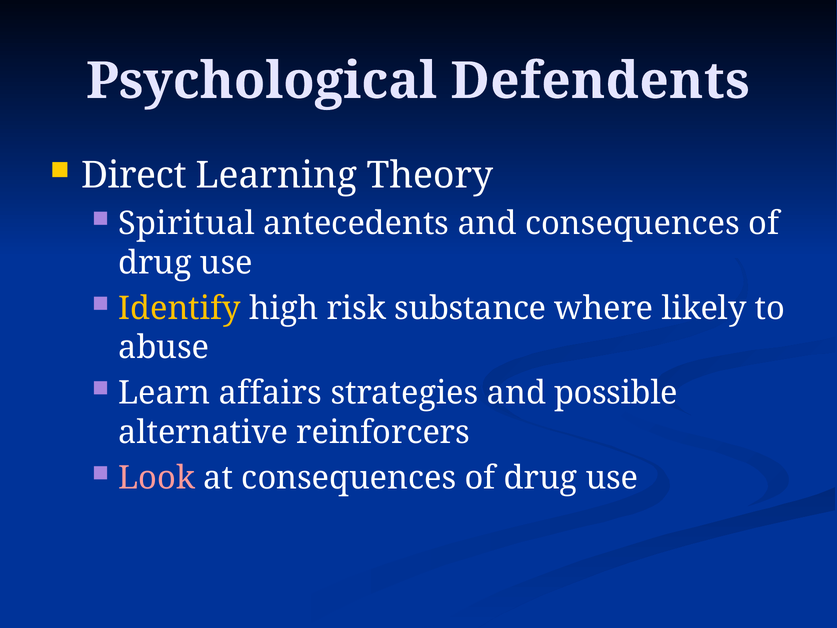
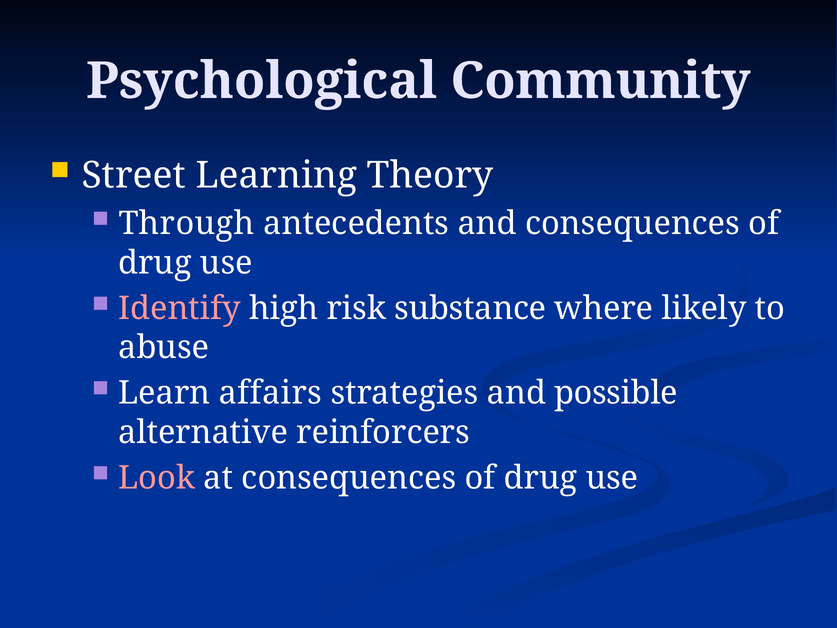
Defendents: Defendents -> Community (601, 81)
Direct: Direct -> Street (134, 176)
Spiritual: Spiritual -> Through (186, 224)
Identify colour: yellow -> pink (179, 308)
